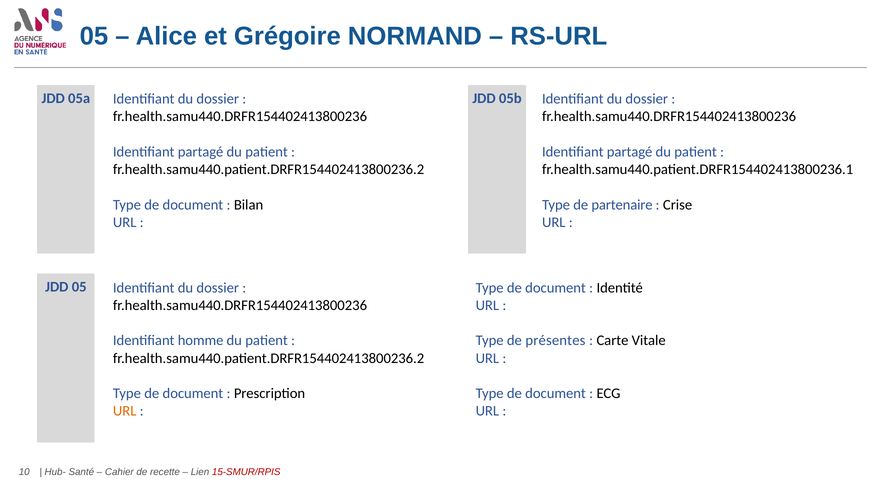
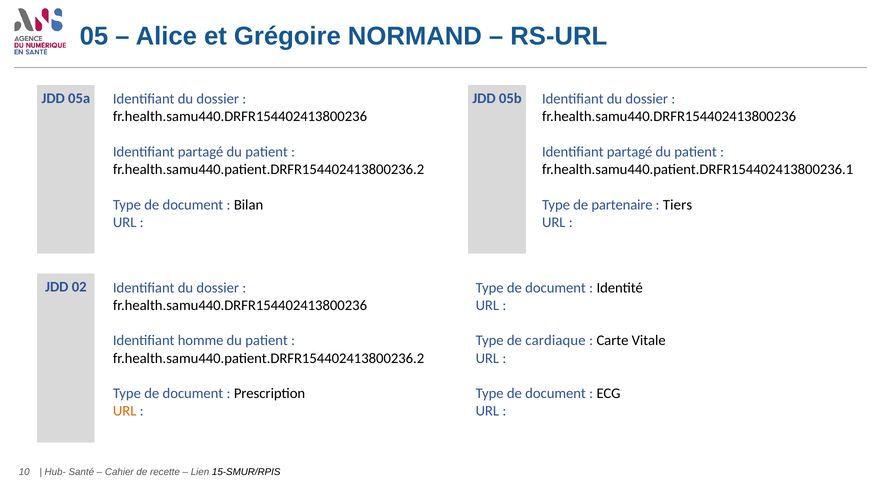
Crise: Crise -> Tiers (678, 205)
JDD 05: 05 -> 02 (79, 287)
présentes: présentes -> cardiaque (555, 340)
15-SMUR/RPIS colour: red -> black (246, 472)
